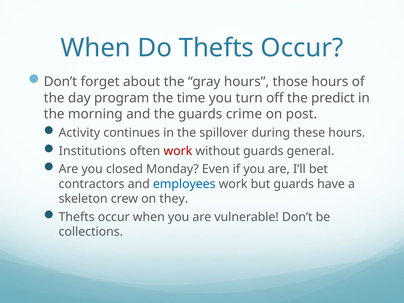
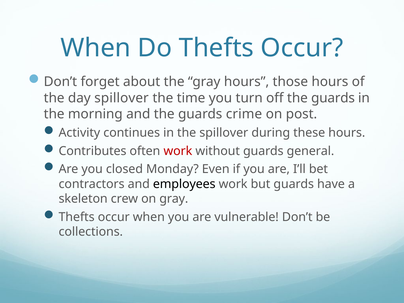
day program: program -> spillover (122, 98)
off the predict: predict -> guards (333, 98)
Institutions: Institutions -> Contributes (93, 151)
employees colour: blue -> black (184, 184)
on they: they -> gray (174, 199)
